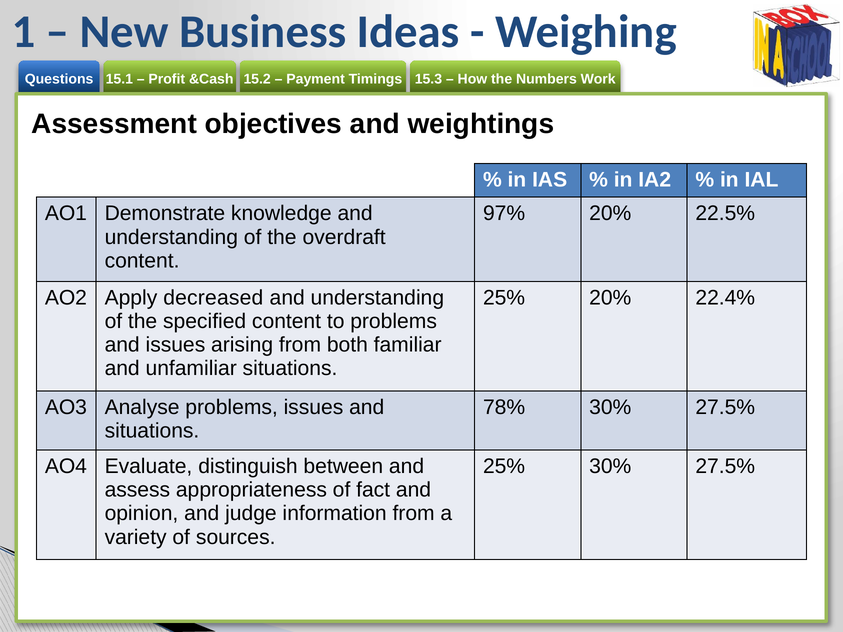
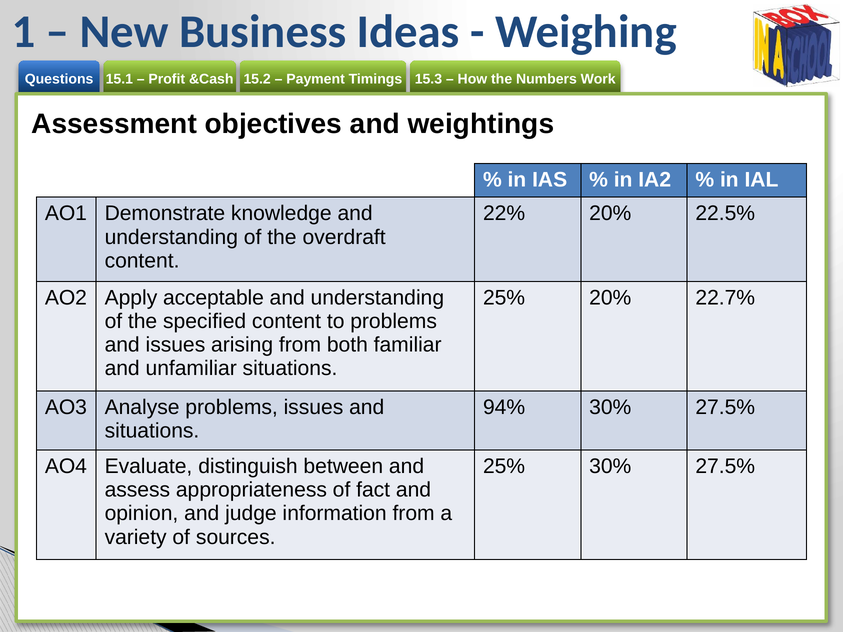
97%: 97% -> 22% (504, 214)
decreased: decreased -> acceptable (213, 298)
22.4%: 22.4% -> 22.7% (725, 298)
78%: 78% -> 94% (504, 408)
